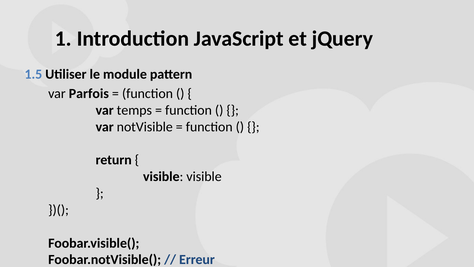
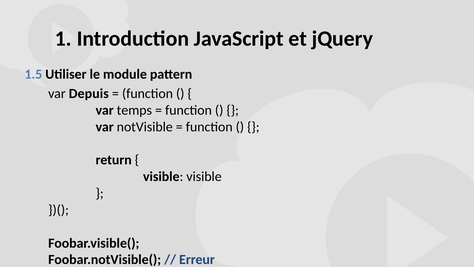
Parfois: Parfois -> Depuis (89, 93)
